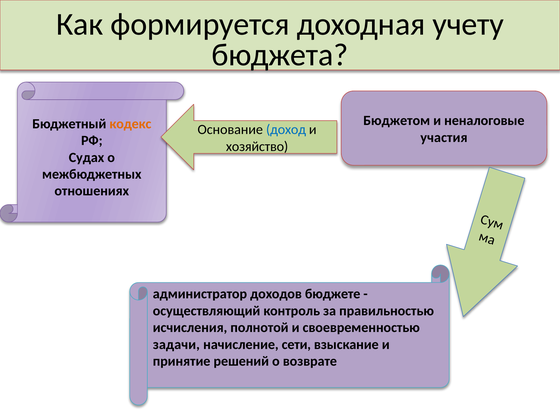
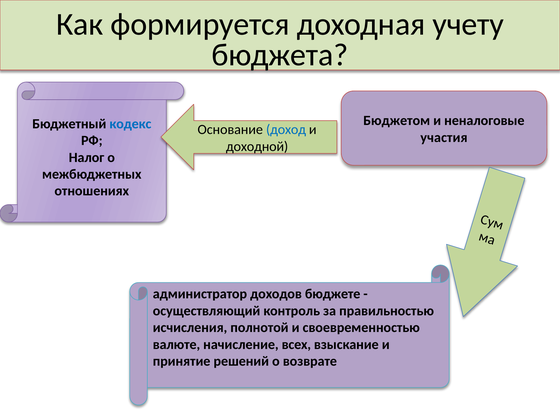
кодекс colour: orange -> blue (130, 124)
хозяйство: хозяйство -> доходной (257, 146)
Судах: Судах -> Налог (86, 157)
задачи: задачи -> валюте (176, 344)
сети: сети -> всех (296, 344)
